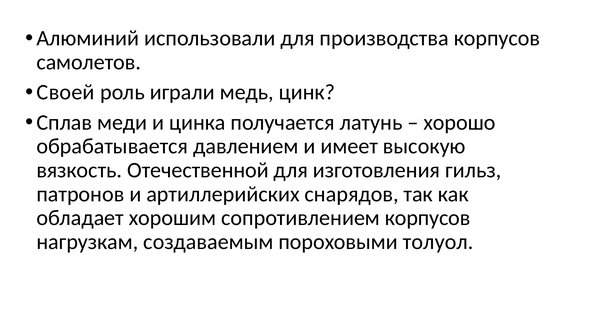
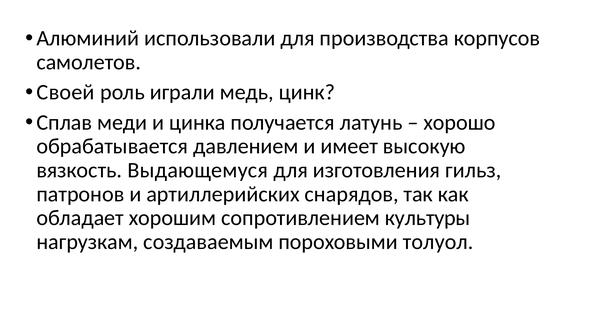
Отечественной: Отечественной -> Выдающемуся (198, 170)
сопротивлением корпусов: корпусов -> культуры (428, 218)
